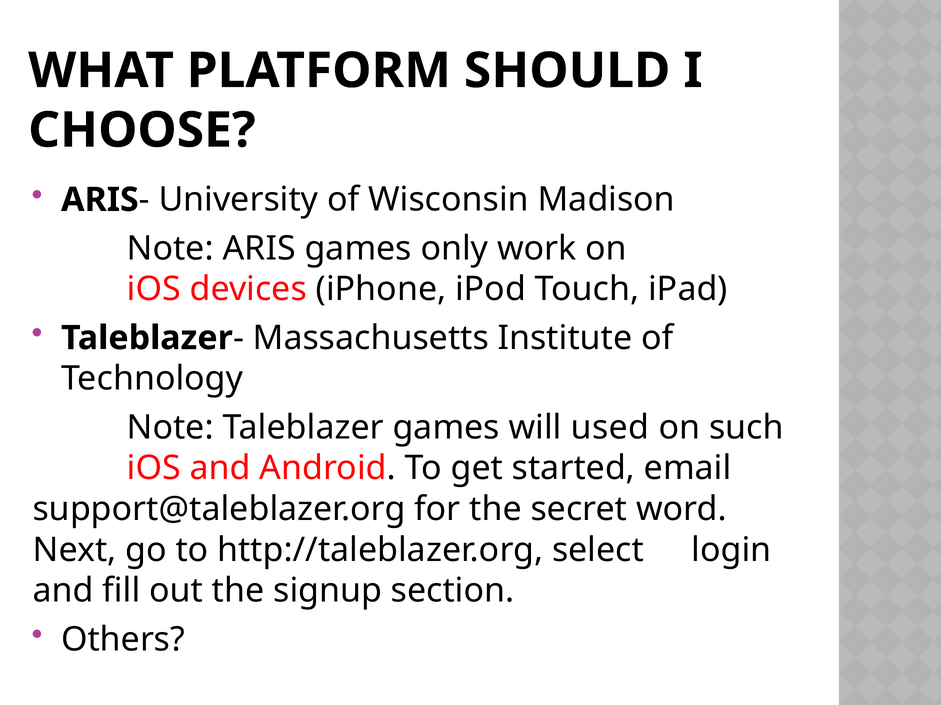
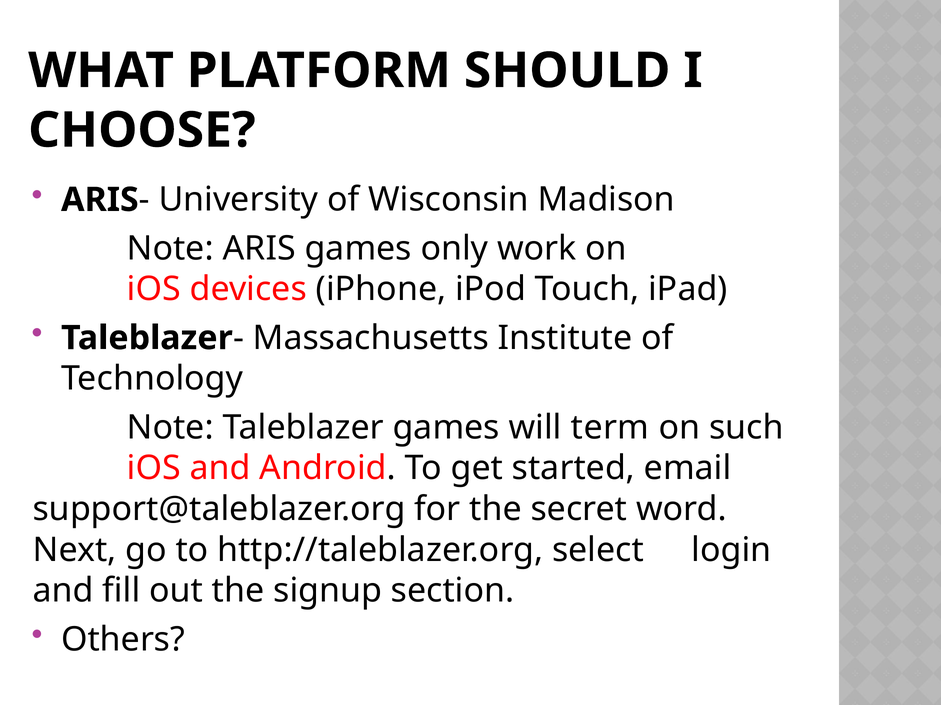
used: used -> term (610, 428)
